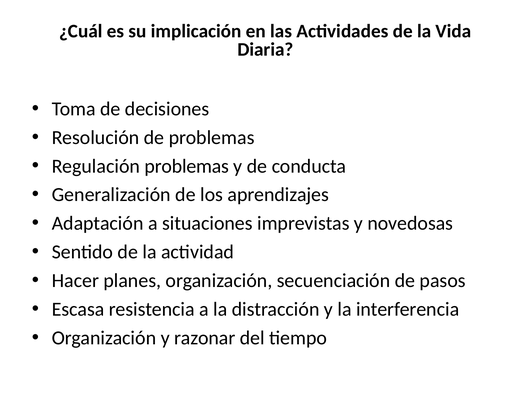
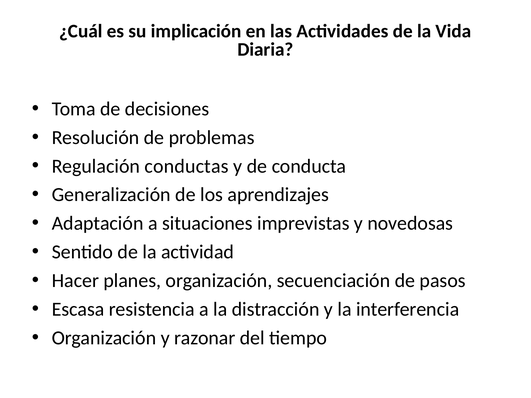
Regulación problemas: problemas -> conductas (187, 166)
